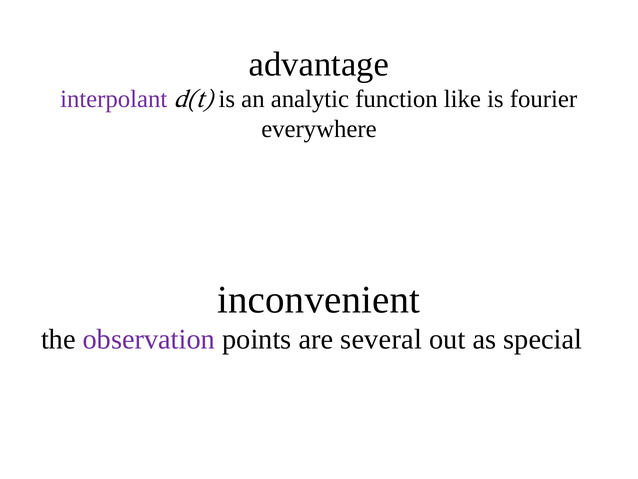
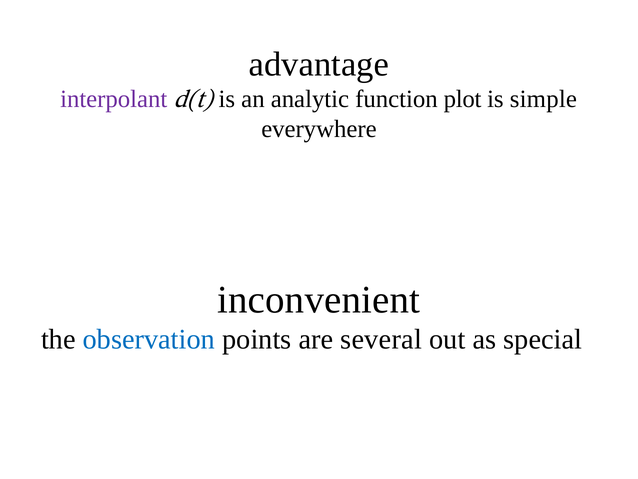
like: like -> plot (463, 99)
fourier: fourier -> simple (543, 99)
observation colour: purple -> blue (149, 339)
